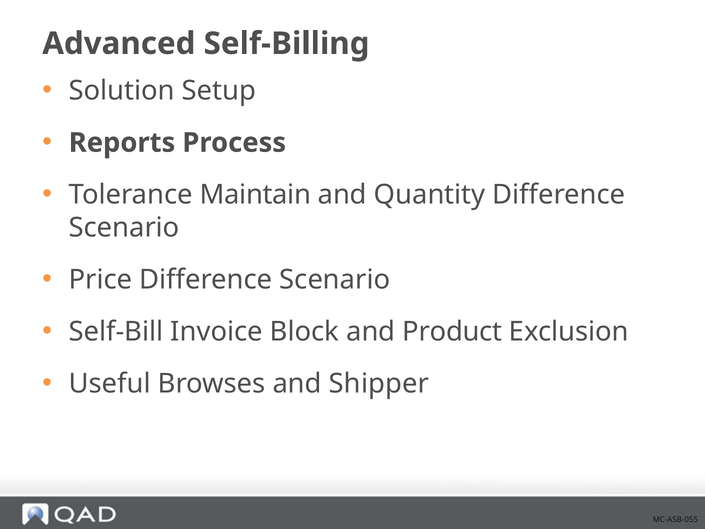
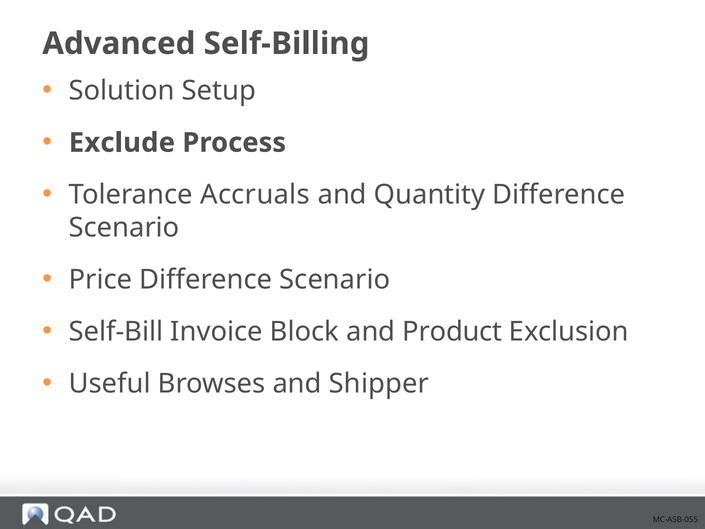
Reports: Reports -> Exclude (122, 143)
Maintain: Maintain -> Accruals (255, 195)
